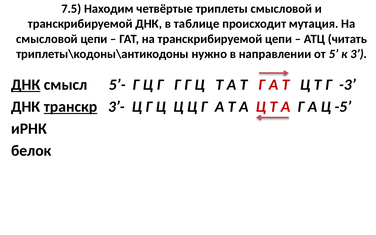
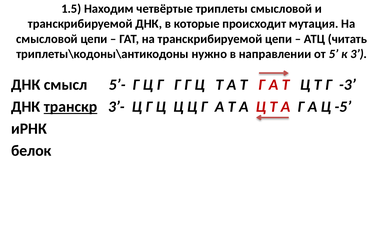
7.5: 7.5 -> 1.5 (71, 9)
таблице: таблице -> которые (197, 24)
ДНК underline: present -> none (26, 85)
